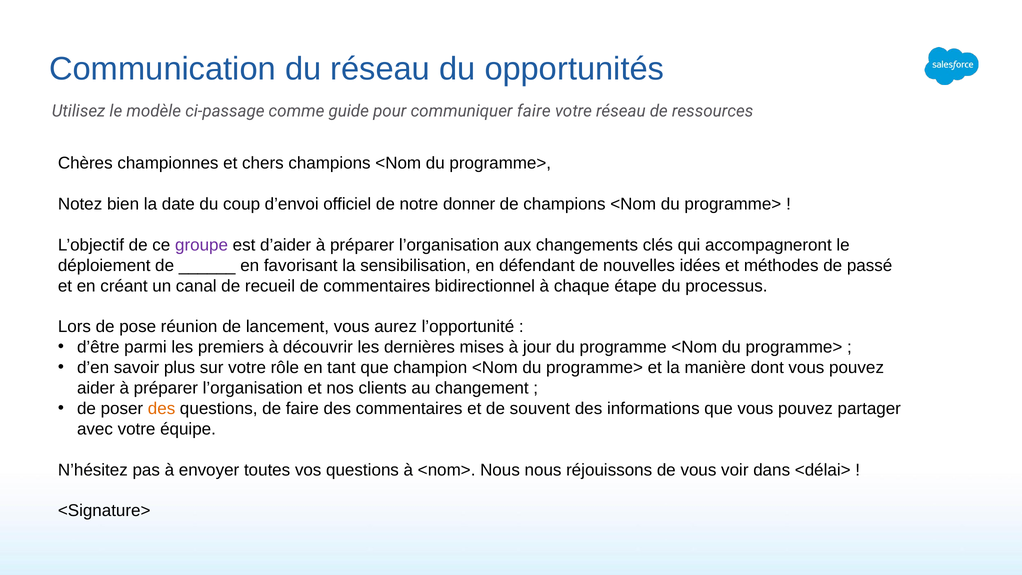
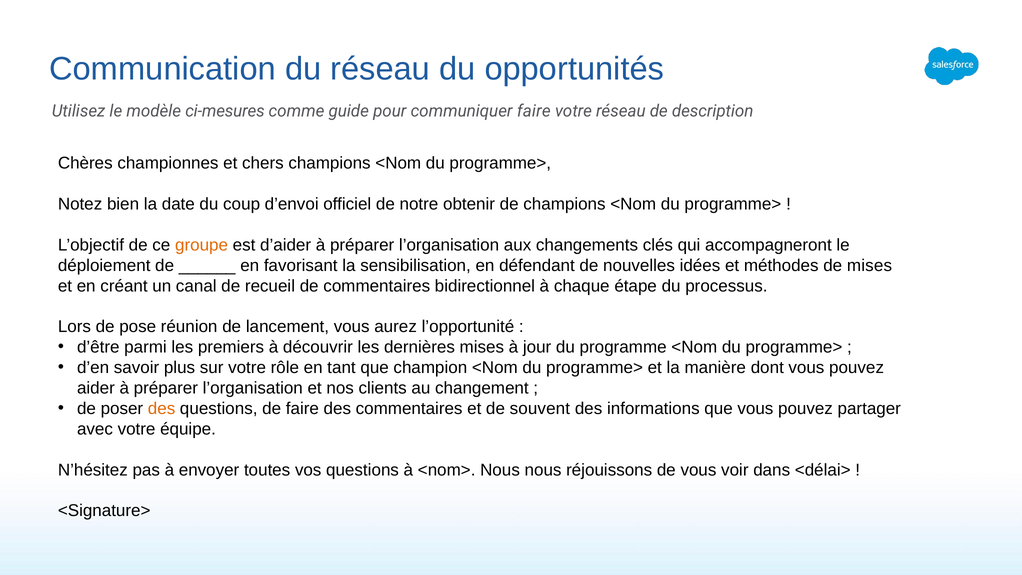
ci-passage: ci-passage -> ci-mesures (225, 111)
ressources: ressources -> description (713, 111)
donner: donner -> obtenir (469, 204)
groupe colour: purple -> orange (202, 245)
de passé: passé -> mises (869, 265)
